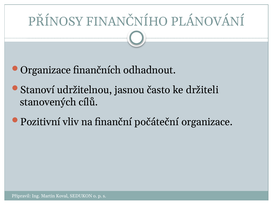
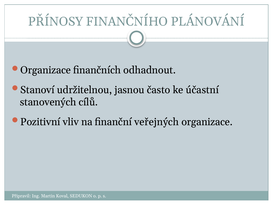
držiteli: držiteli -> účastní (202, 90)
počáteční: počáteční -> veřejných (157, 122)
